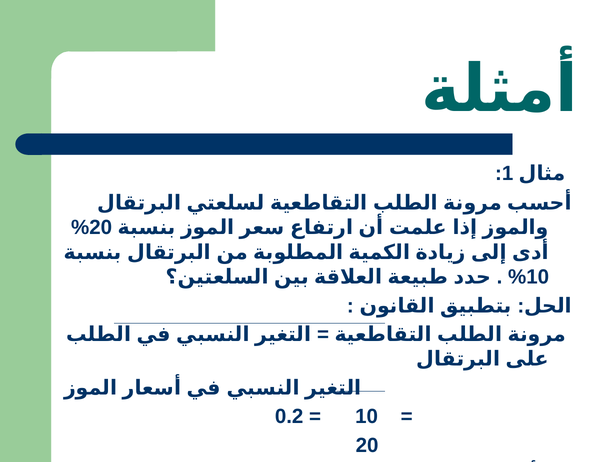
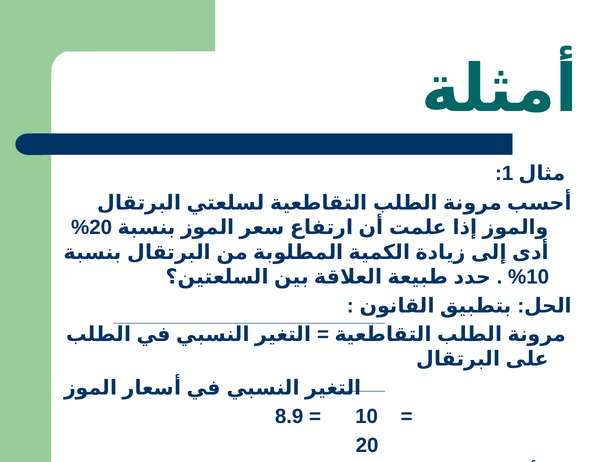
0.2: 0.2 -> 8.9 (289, 416)
